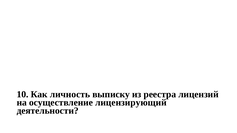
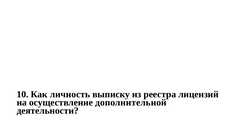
лицензирующий: лицензирующий -> дополнительной (131, 103)
